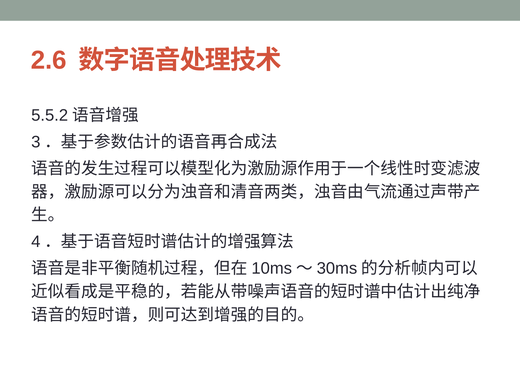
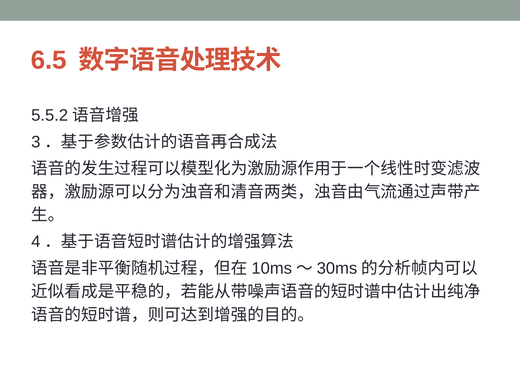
2.6: 2.6 -> 6.5 (49, 60)
